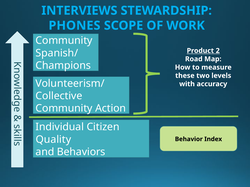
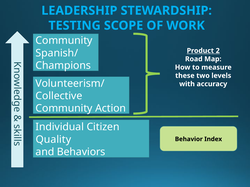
INTERVIEWS: INTERVIEWS -> LEADERSHIP (79, 11)
PHONES: PHONES -> TESTING (75, 26)
